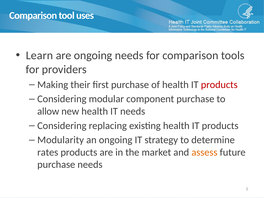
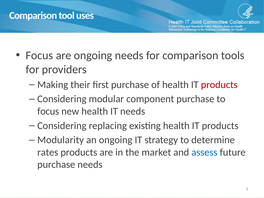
Learn: Learn -> Focus (39, 55)
allow: allow -> focus (48, 111)
assess colour: orange -> blue (204, 152)
